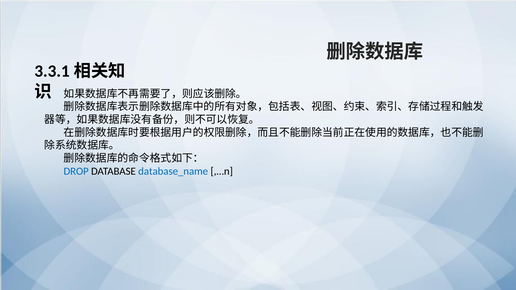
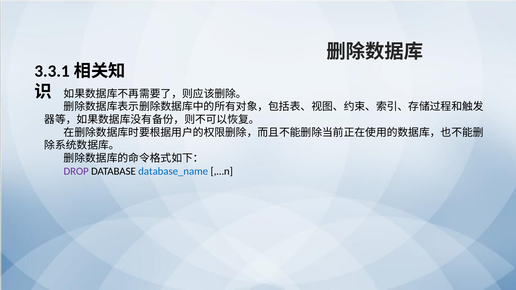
DROP colour: blue -> purple (76, 171)
